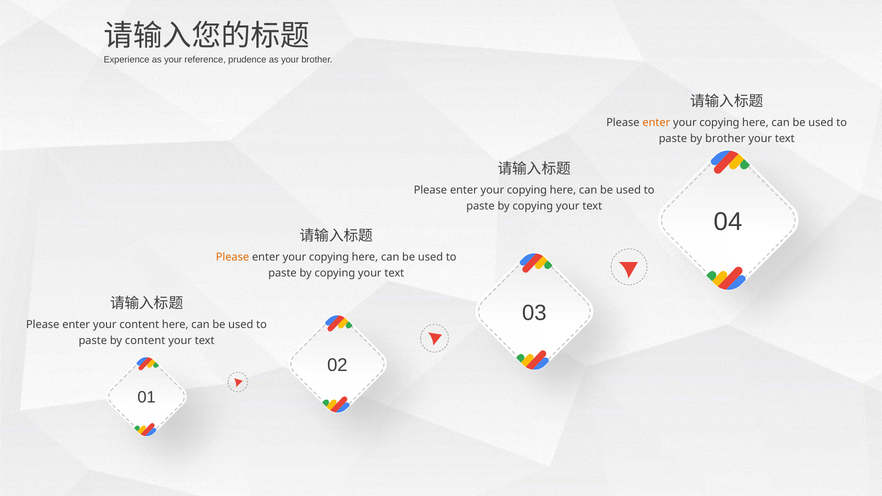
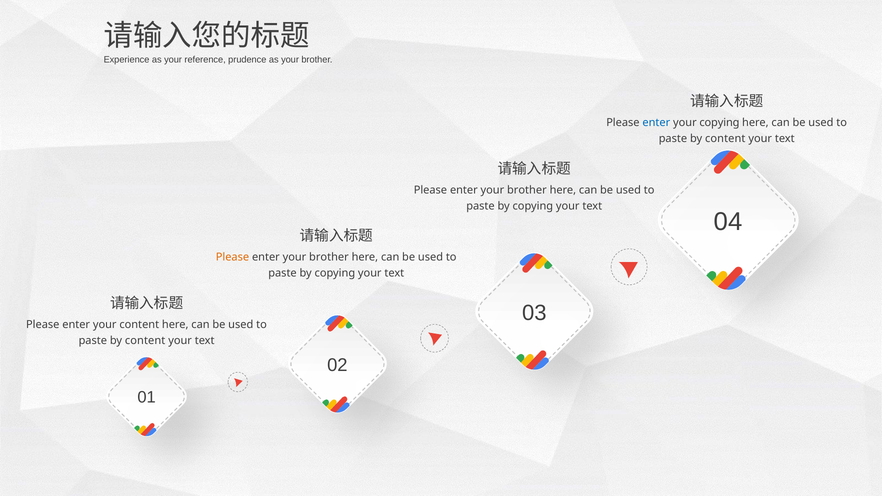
enter colour: orange -> blue (656, 123)
brother: brother -> content (725, 139)
copying: copying -> brother (527, 190)
copying: copying -> brother (329, 257)
